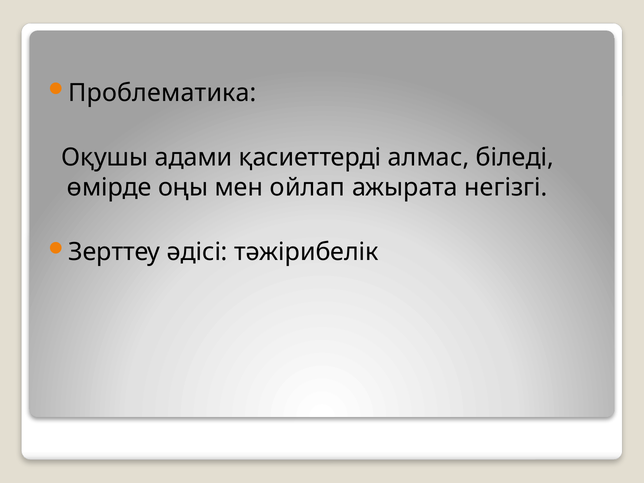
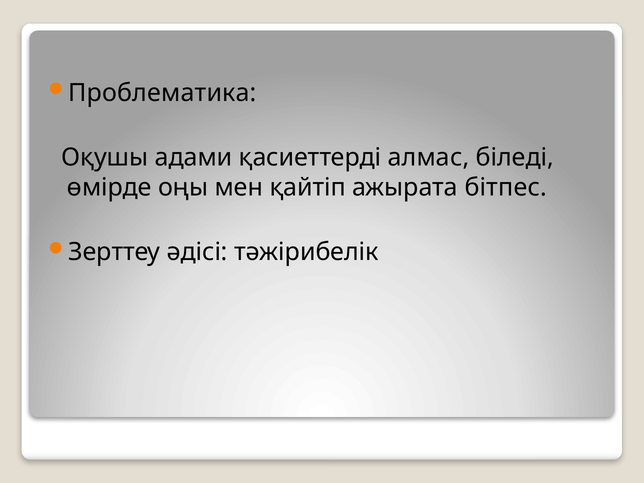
ойлап: ойлап -> қайтіп (308, 188)
негізгі: негізгі -> бітпес (506, 188)
